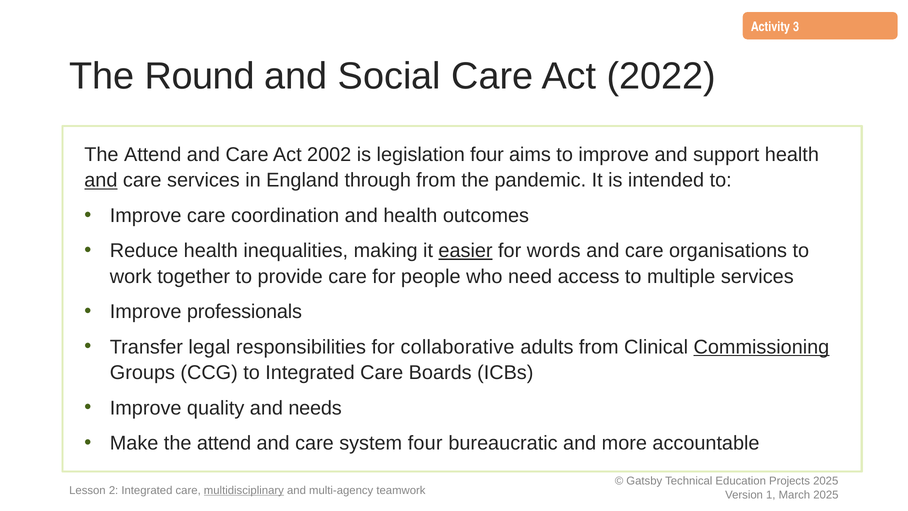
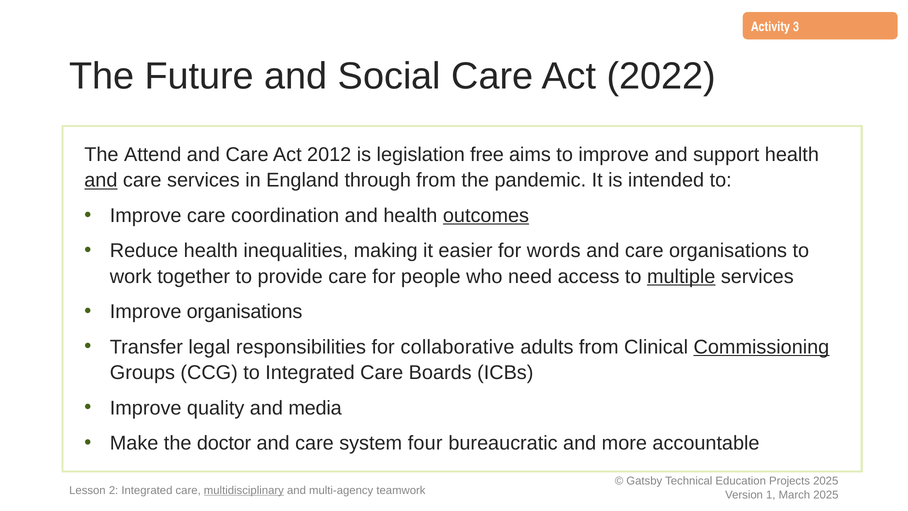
Round: Round -> Future (199, 76)
2002: 2002 -> 2012 (329, 155)
legislation four: four -> free (487, 155)
outcomes underline: none -> present (486, 215)
easier underline: present -> none (466, 251)
multiple underline: none -> present (681, 276)
Improve professionals: professionals -> organisations (244, 312)
needs: needs -> media (315, 408)
Make the attend: attend -> doctor (224, 443)
